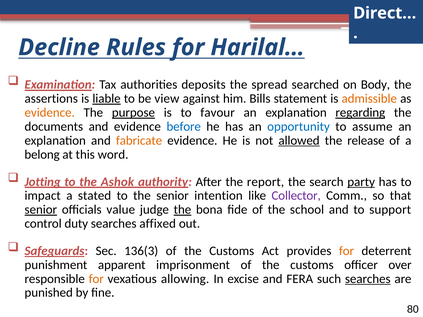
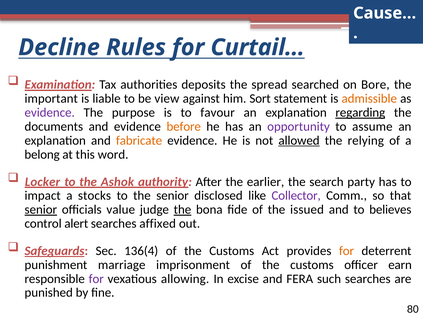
Direct…: Direct… -> Cause… (385, 13)
Harilal…: Harilal… -> Curtail… (258, 47)
Body: Body -> Bore (375, 85)
assertions: assertions -> important (51, 99)
liable underline: present -> none (107, 99)
Bills: Bills -> Sort (260, 99)
evidence colour: orange -> purple (50, 113)
purpose underline: present -> none (133, 113)
before colour: blue -> orange (184, 127)
opportunity colour: blue -> purple (299, 127)
release: release -> relying (366, 141)
Jotting: Jotting -> Locker (42, 182)
report: report -> earlier (266, 182)
party underline: present -> none (361, 182)
stated: stated -> stocks (95, 196)
intention: intention -> disclosed (218, 196)
school: school -> issued (307, 210)
support: support -> believes (390, 210)
duty: duty -> alert (76, 224)
136(3: 136(3 -> 136(4 (141, 251)
apparent: apparent -> marriage (122, 265)
over: over -> earn (400, 265)
for colour: orange -> purple (96, 279)
searches underline: present -> none (368, 279)
